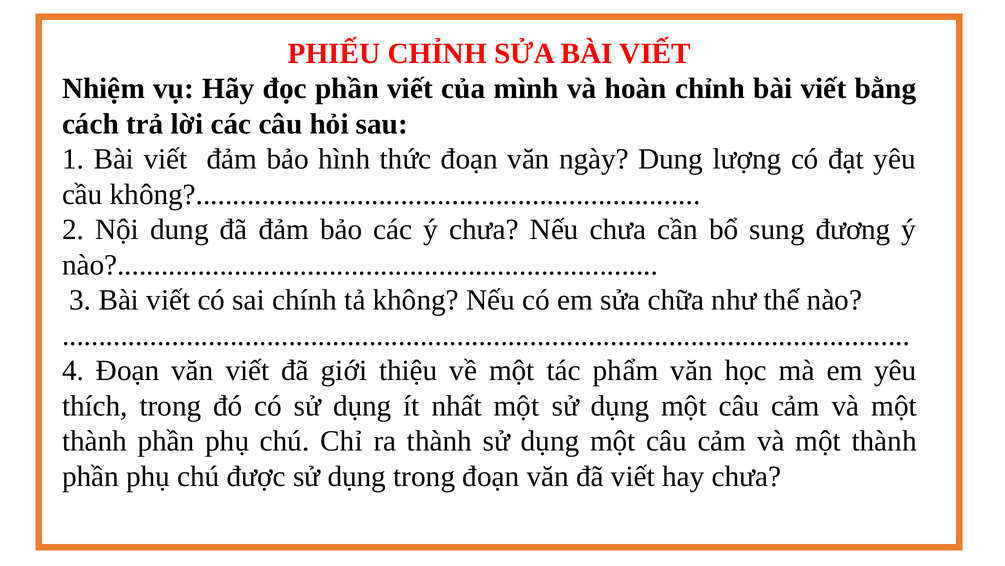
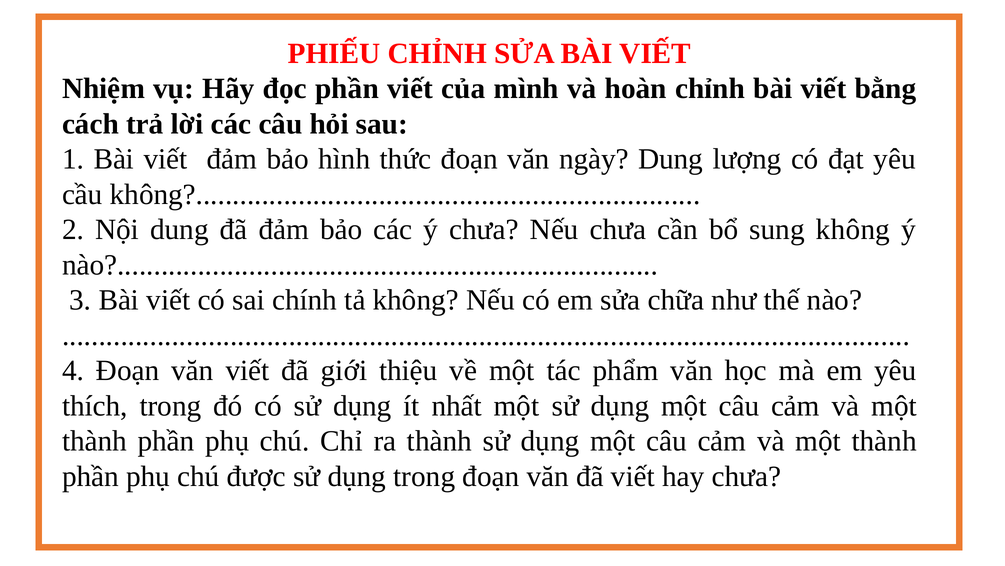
sung đương: đương -> không (853, 229)
